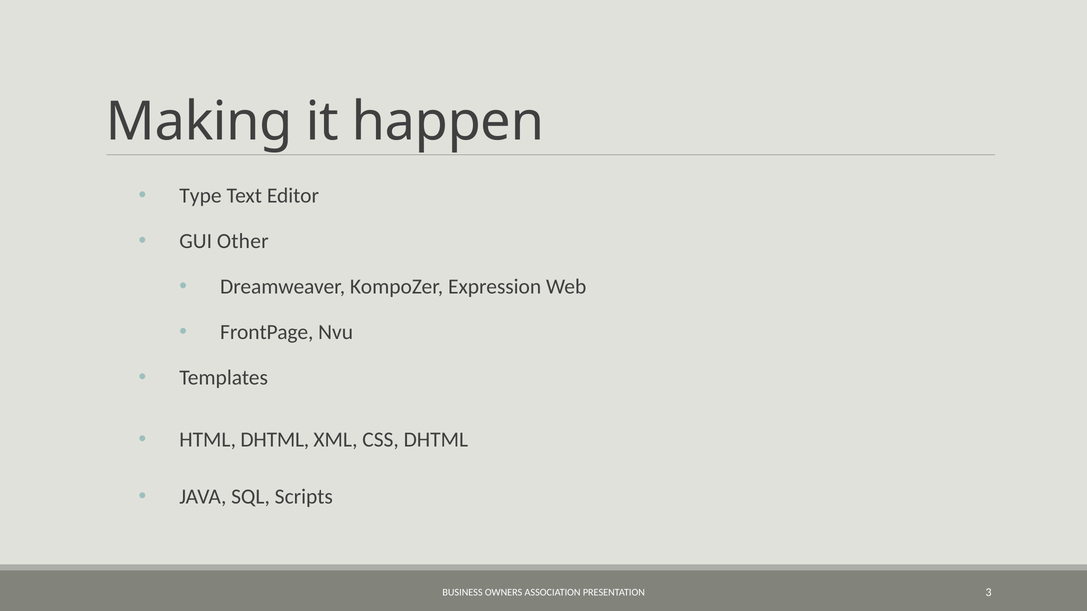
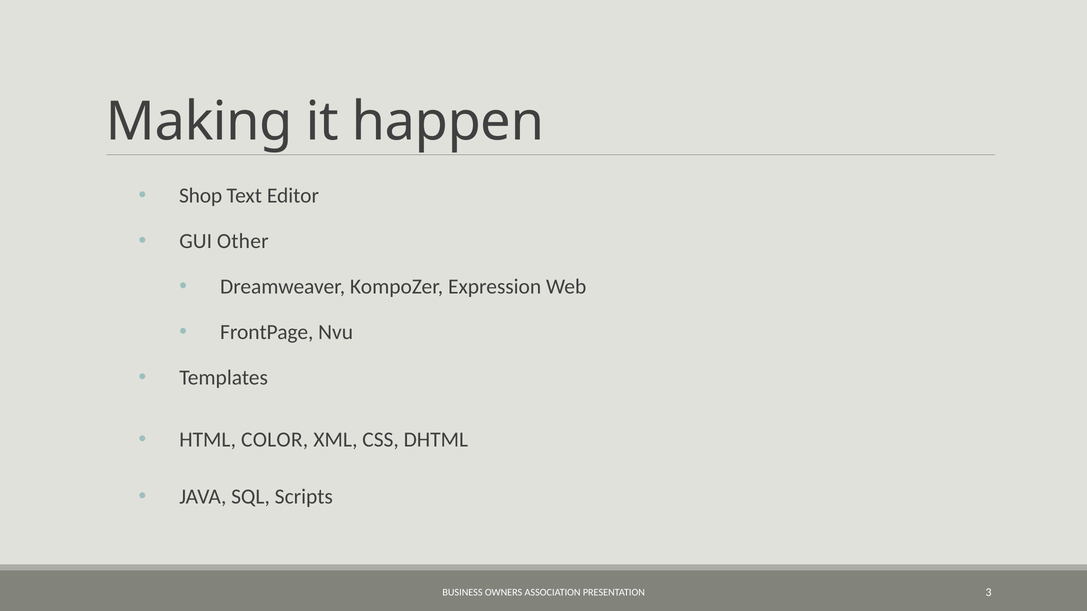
Type: Type -> Shop (201, 196)
HTML DHTML: DHTML -> COLOR (275, 440)
